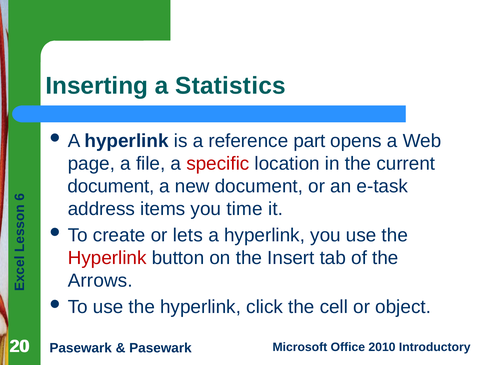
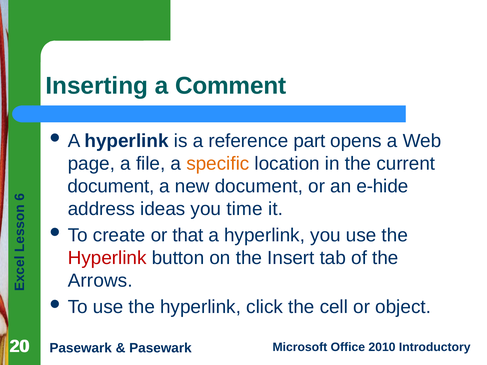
Statistics: Statistics -> Comment (231, 86)
specific colour: red -> orange (218, 164)
e-task: e-task -> e-hide (382, 186)
items: items -> ideas (163, 209)
lets: lets -> that (188, 235)
